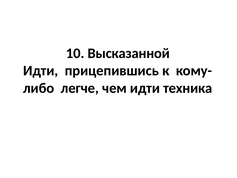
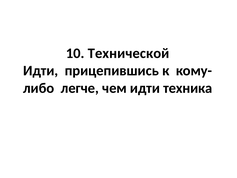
Высказанной: Высказанной -> Технической (129, 53)
